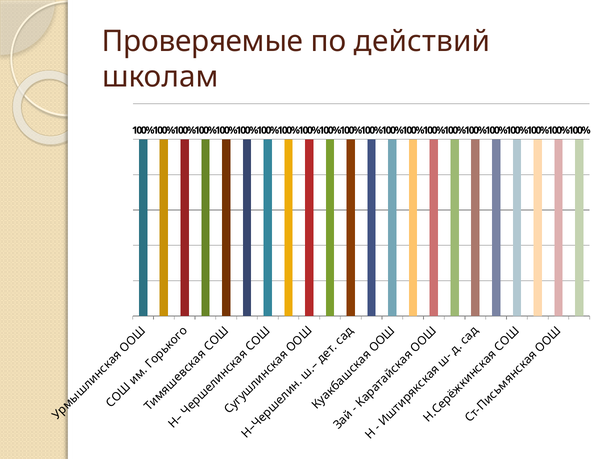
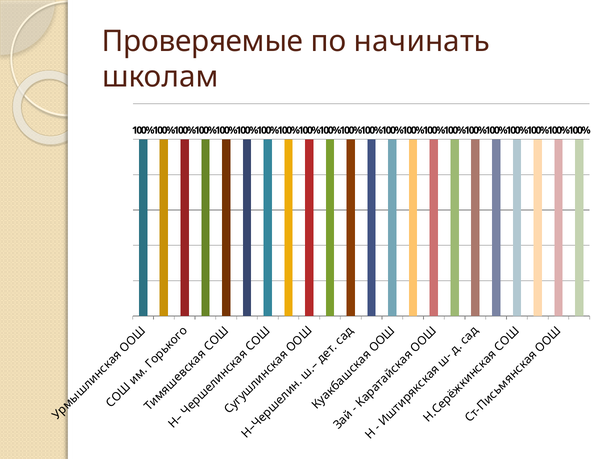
действий: действий -> начинать (422, 41)
